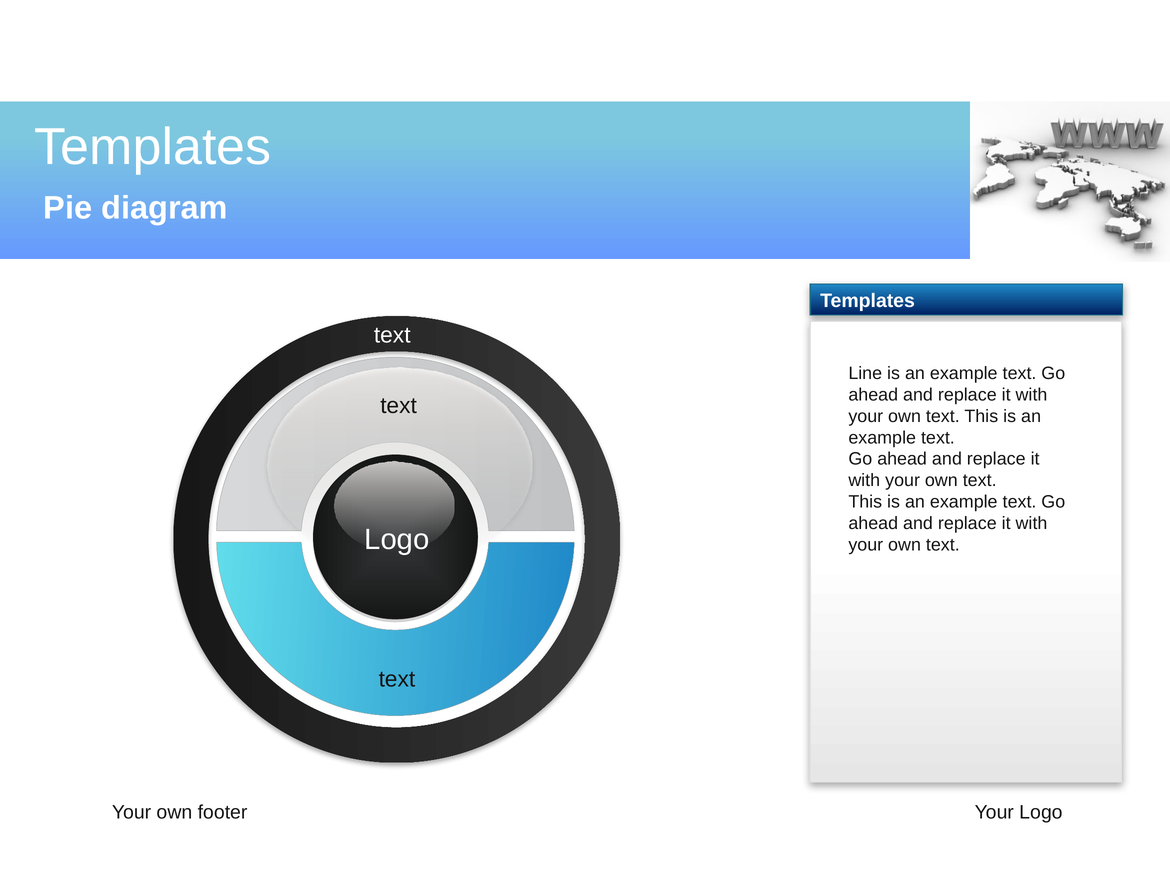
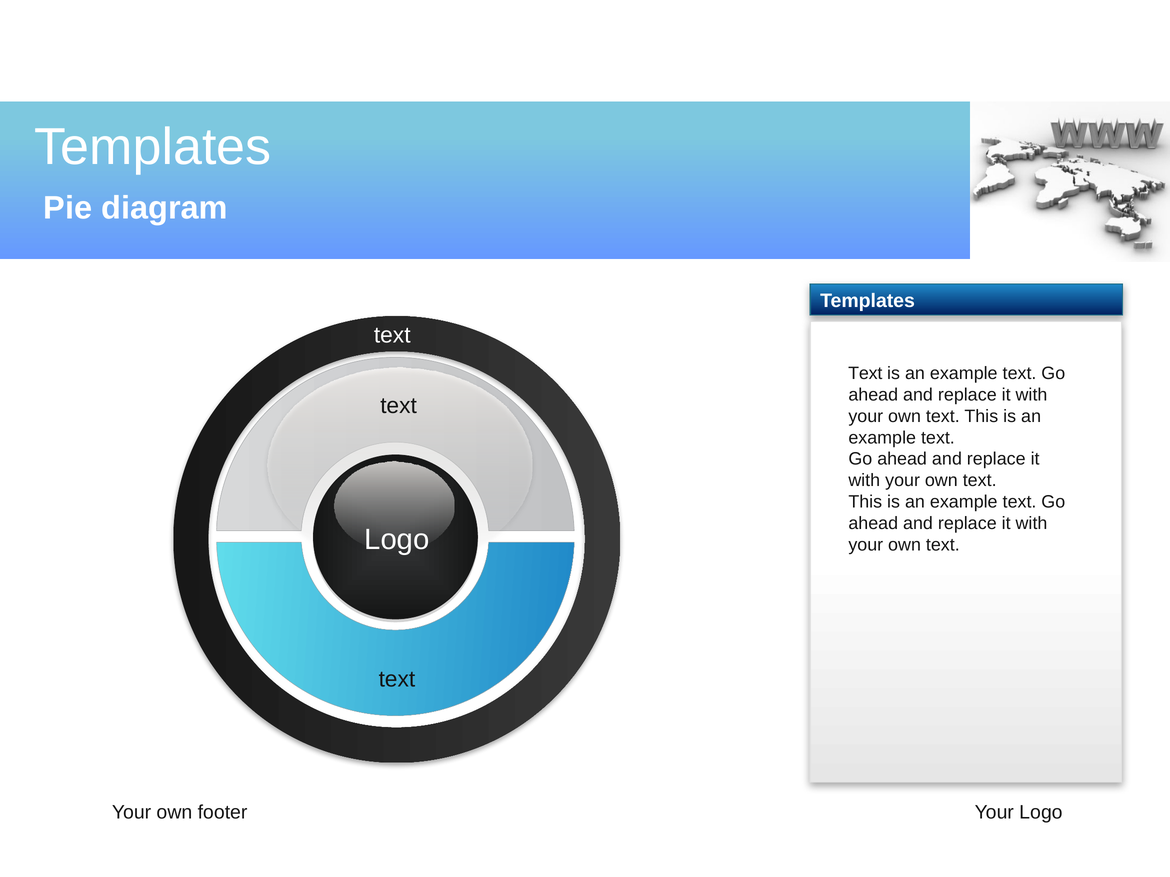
Line: Line -> Text (865, 373)
